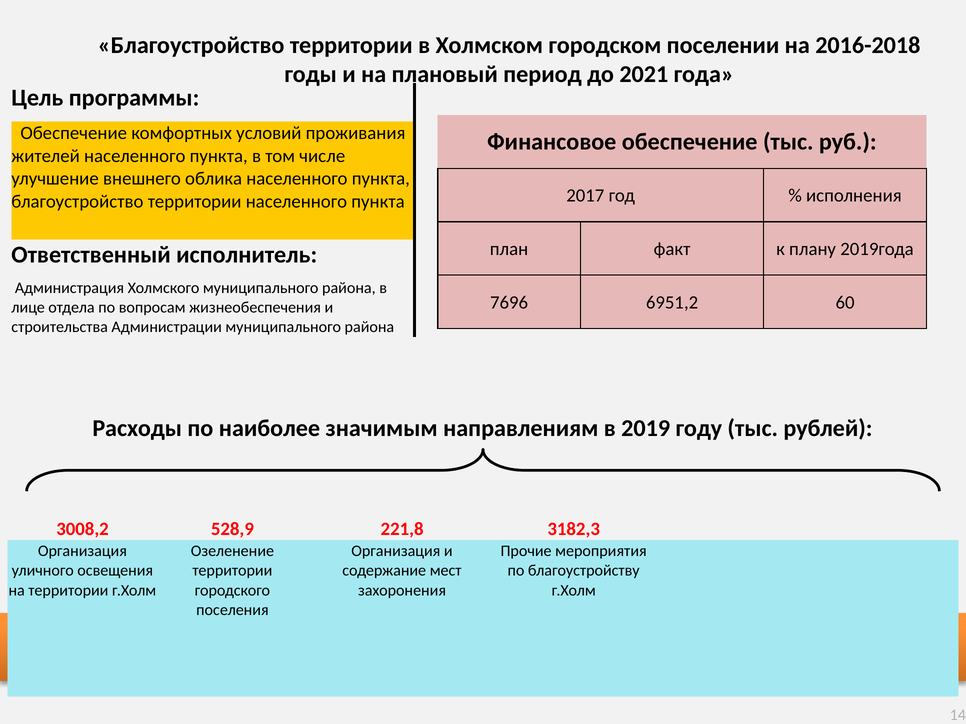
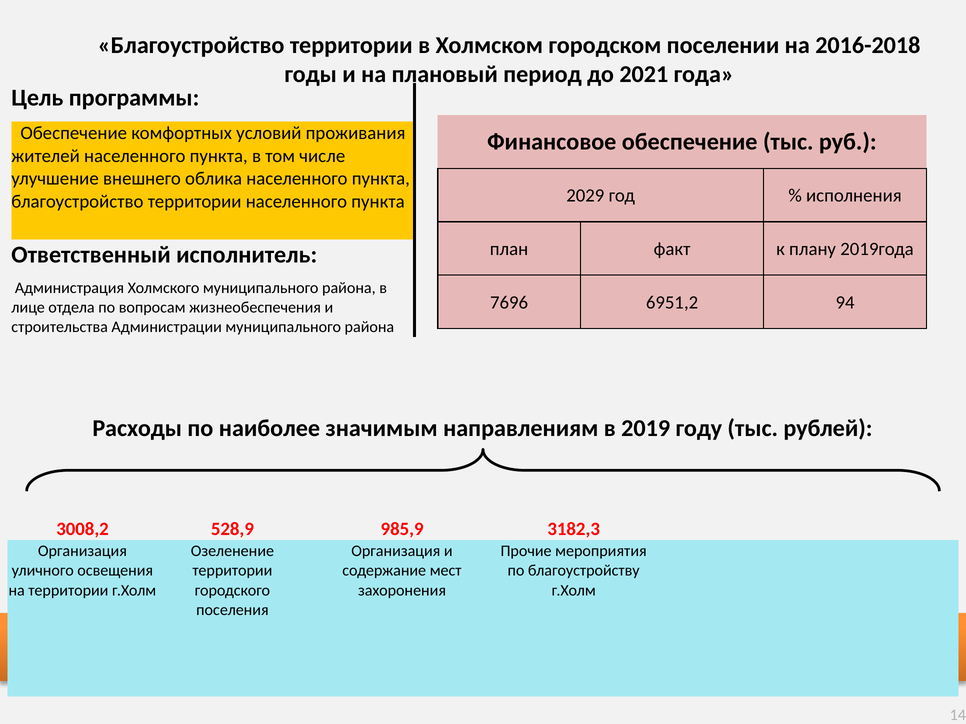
2017: 2017 -> 2029 (585, 196)
60: 60 -> 94 (845, 303)
221,8: 221,8 -> 985,9 (402, 529)
